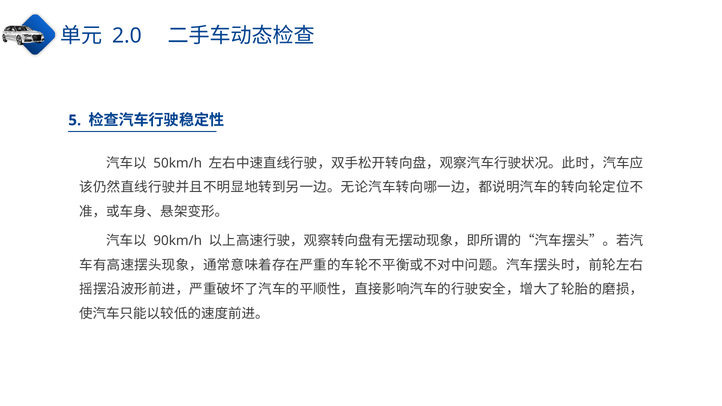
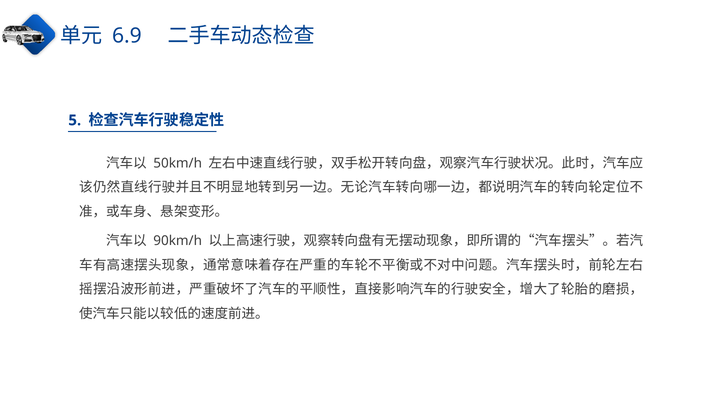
2.0: 2.0 -> 6.9 (127, 36)
